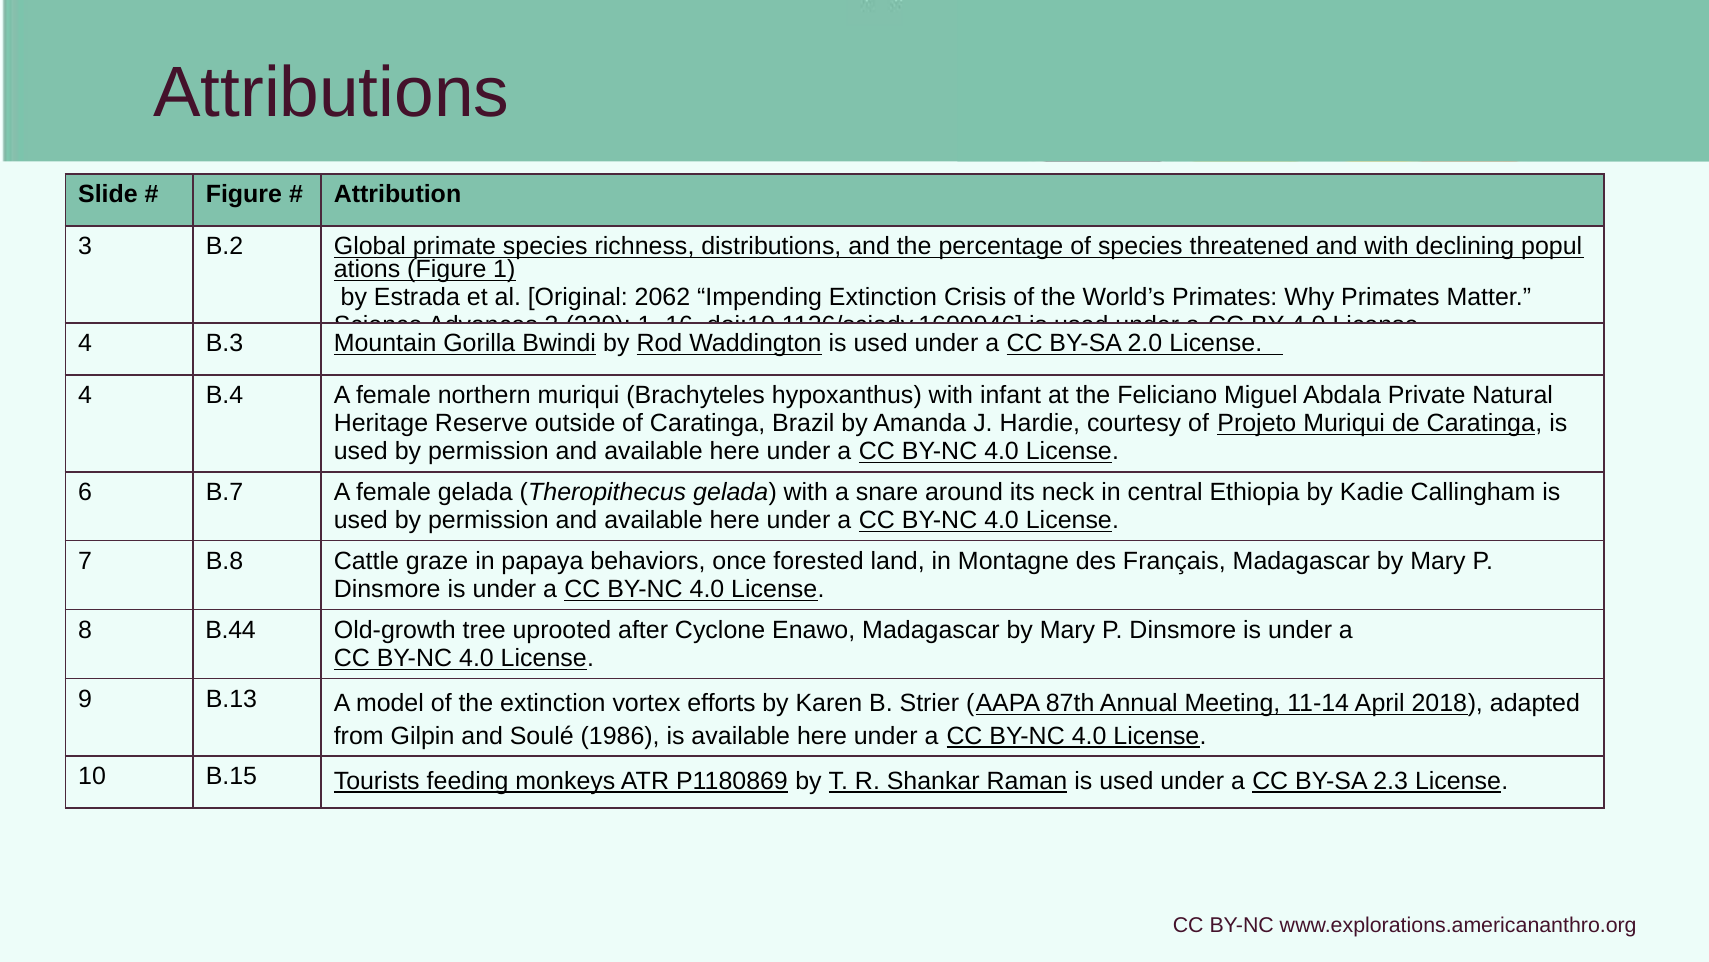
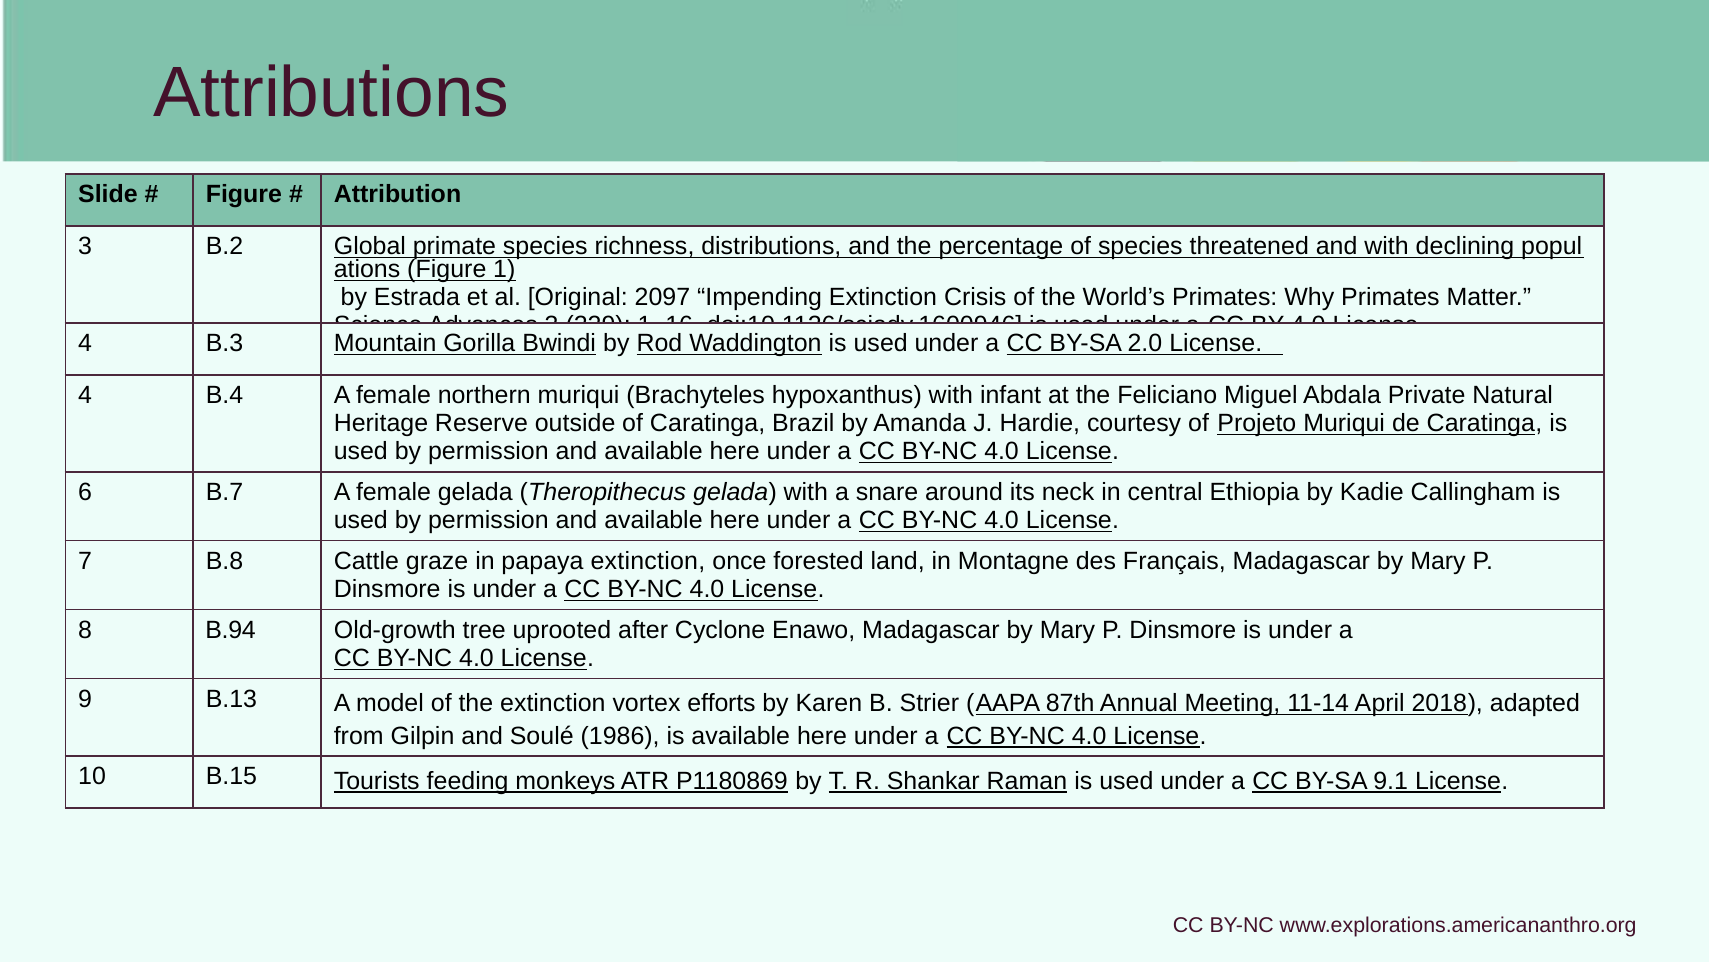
2062: 2062 -> 2097 (662, 297)
papaya behaviors: behaviors -> extinction (648, 561)
B.44: B.44 -> B.94 (231, 630)
2.3: 2.3 -> 9.1 (1391, 780)
